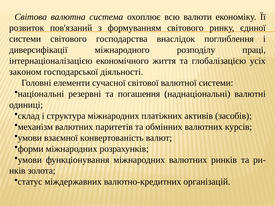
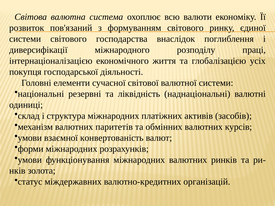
законом: законом -> покупця (25, 72)
погашення: погашення -> ліквідність (139, 94)
